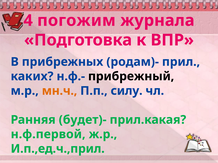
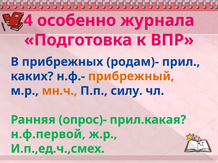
погожим: погожим -> особенно (77, 21)
прибрежный colour: black -> orange (131, 77)
будет)-: будет)- -> опрос)- (83, 120)
И.п.,ед.ч.,прил: И.п.,ед.ч.,прил -> И.п.,ед.ч.,смех (58, 149)
